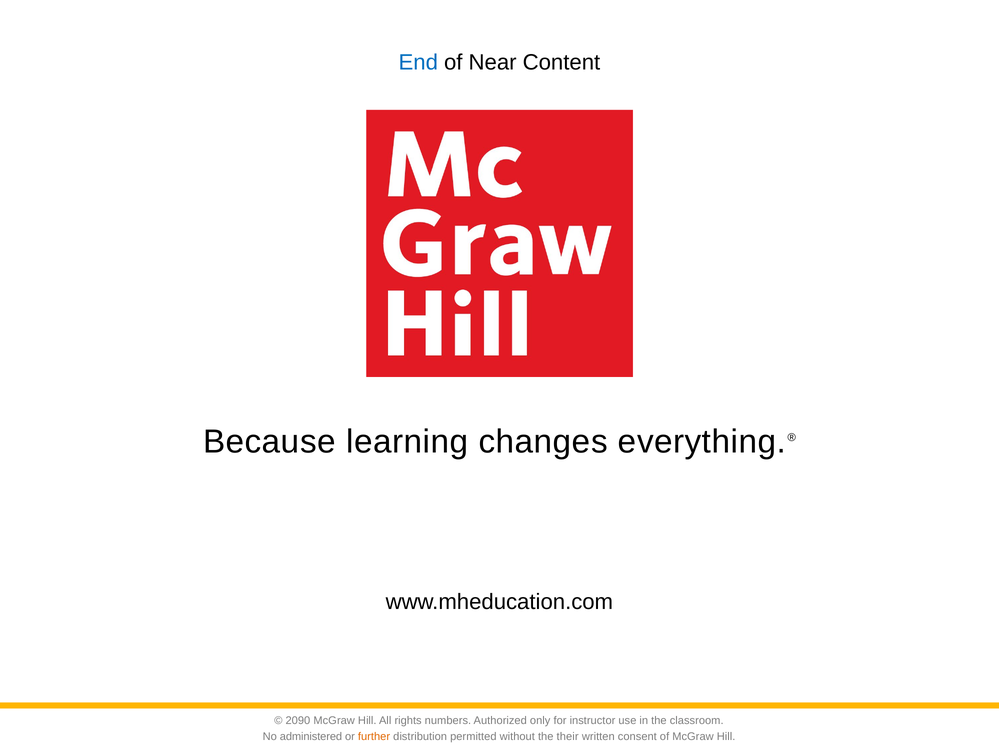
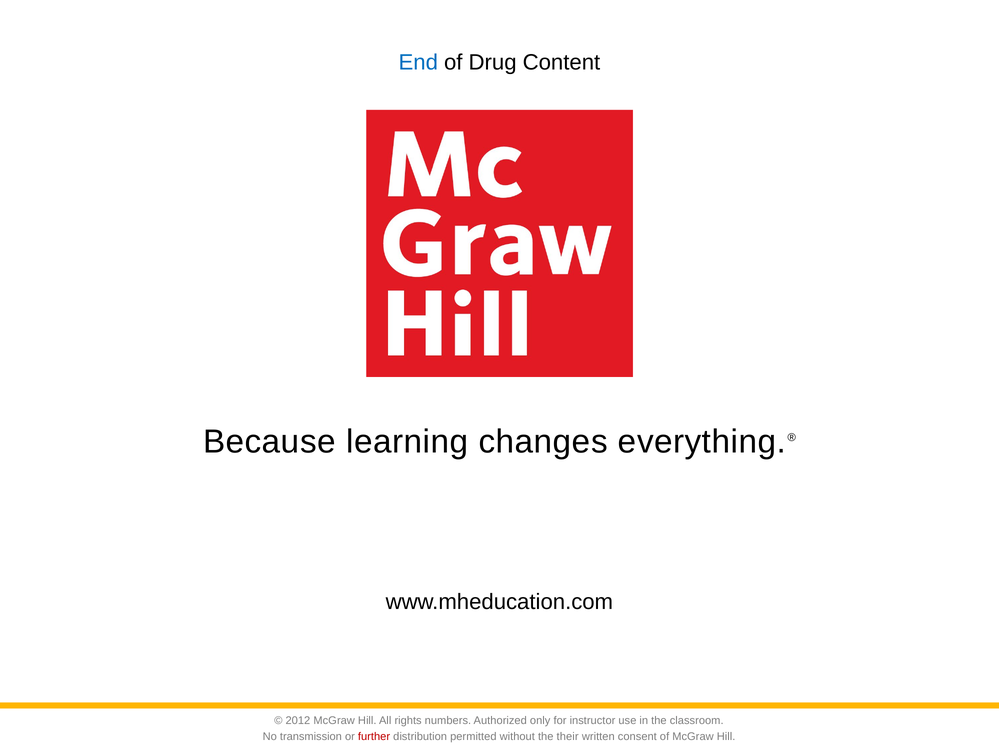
Near: Near -> Drug (493, 62)
2090: 2090 -> 2012 (298, 721)
administered: administered -> transmission (311, 737)
further colour: orange -> red (374, 737)
